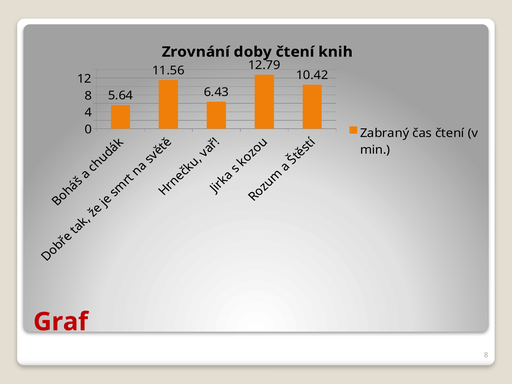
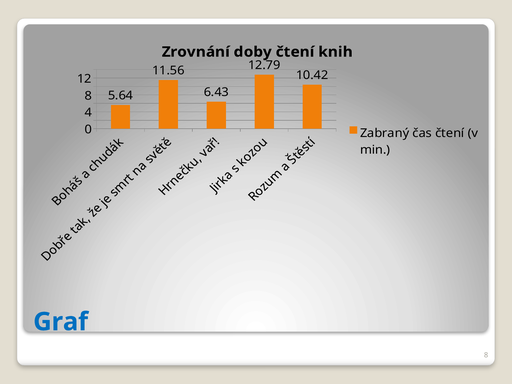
Graf colour: red -> blue (61, 322)
